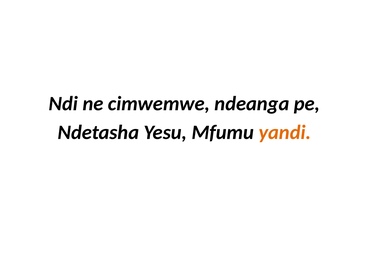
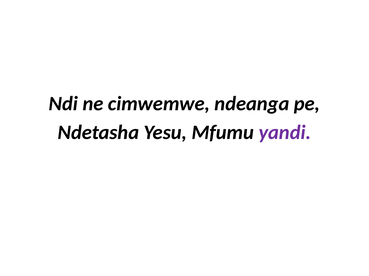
yandi colour: orange -> purple (285, 133)
